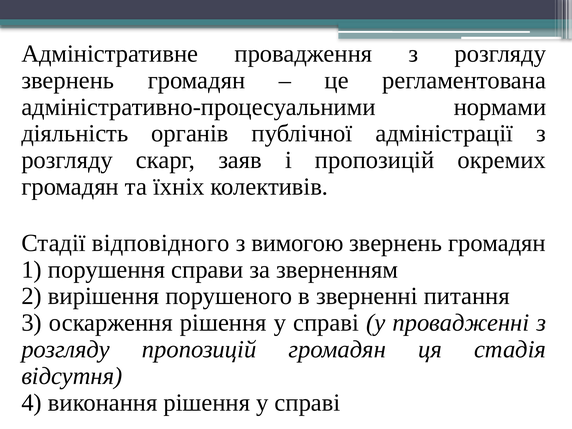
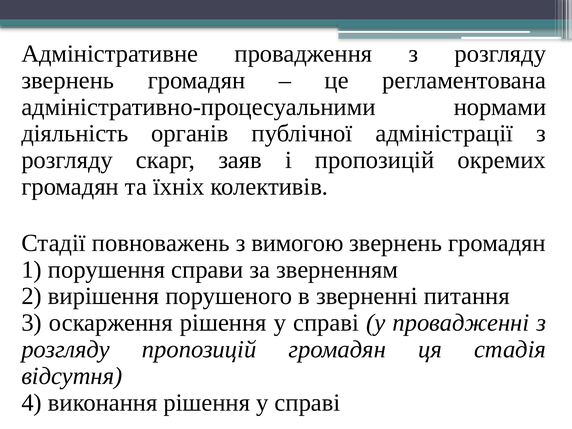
відповідного: відповідного -> повноважень (161, 243)
